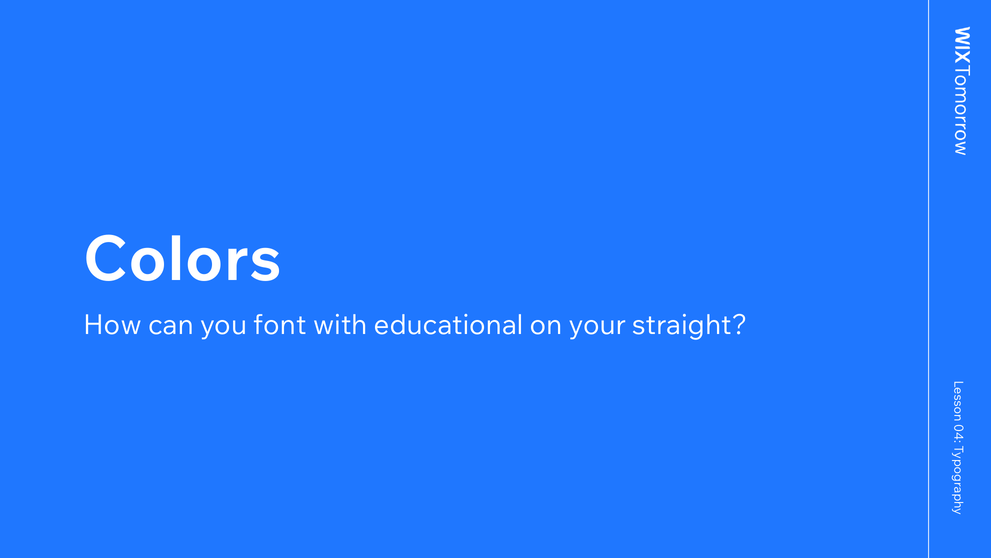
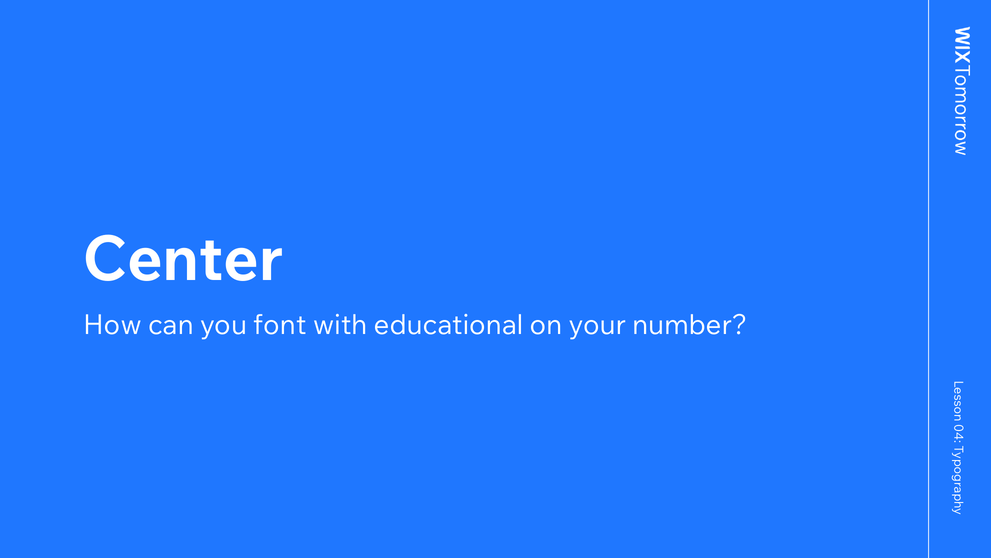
Colors: Colors -> Center (183, 260)
straight: straight -> number (690, 325)
